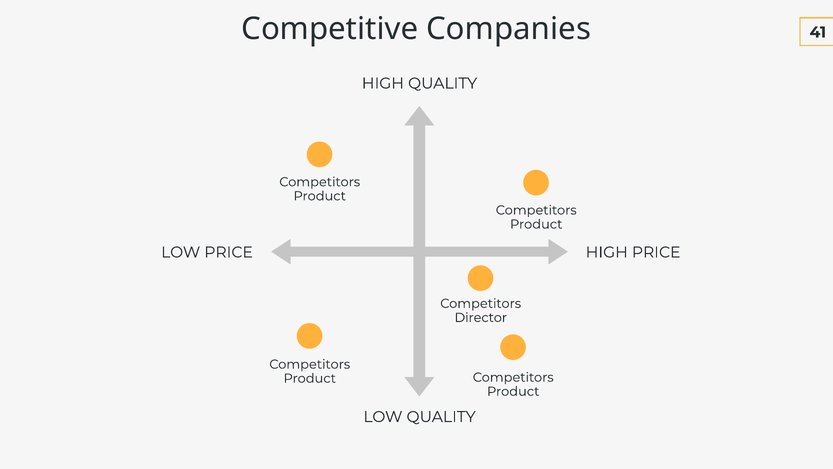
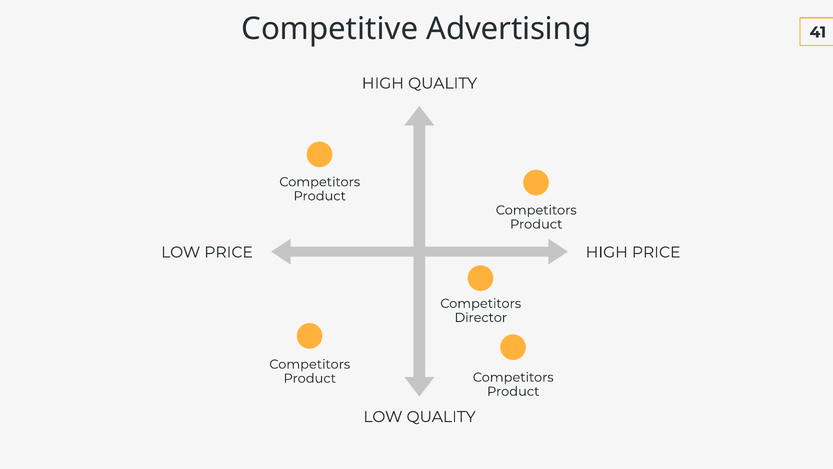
Companies: Companies -> Advertising (509, 29)
